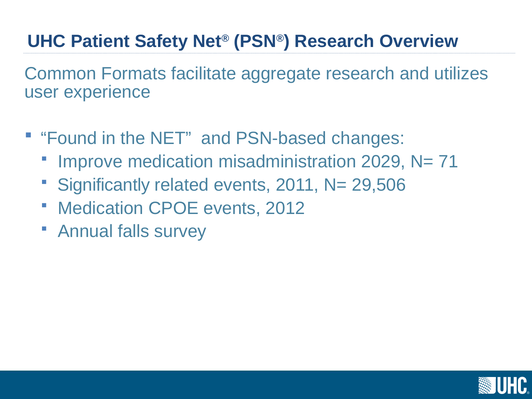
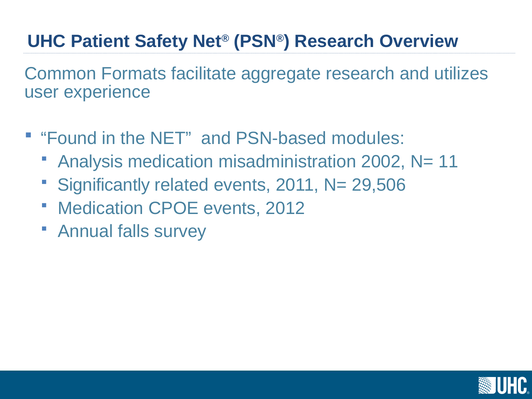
changes: changes -> modules (368, 138)
Improve: Improve -> Analysis (90, 162)
2029: 2029 -> 2002 (383, 162)
71: 71 -> 11 (448, 162)
